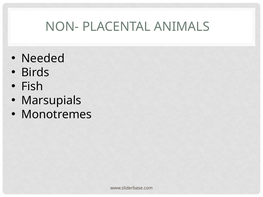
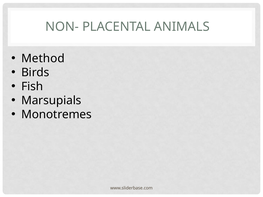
Needed: Needed -> Method (43, 59)
